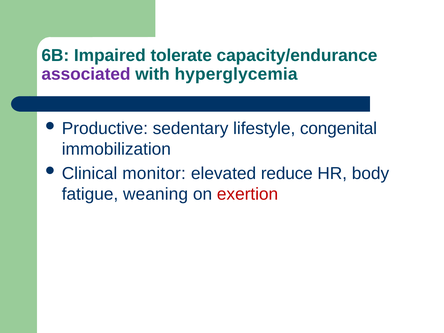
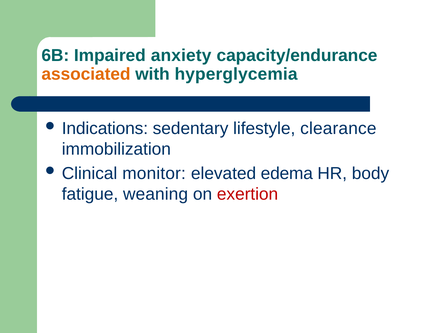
tolerate: tolerate -> anxiety (181, 55)
associated colour: purple -> orange (86, 74)
Productive: Productive -> Indications (105, 128)
congenital: congenital -> clearance (338, 128)
reduce: reduce -> edema (287, 173)
